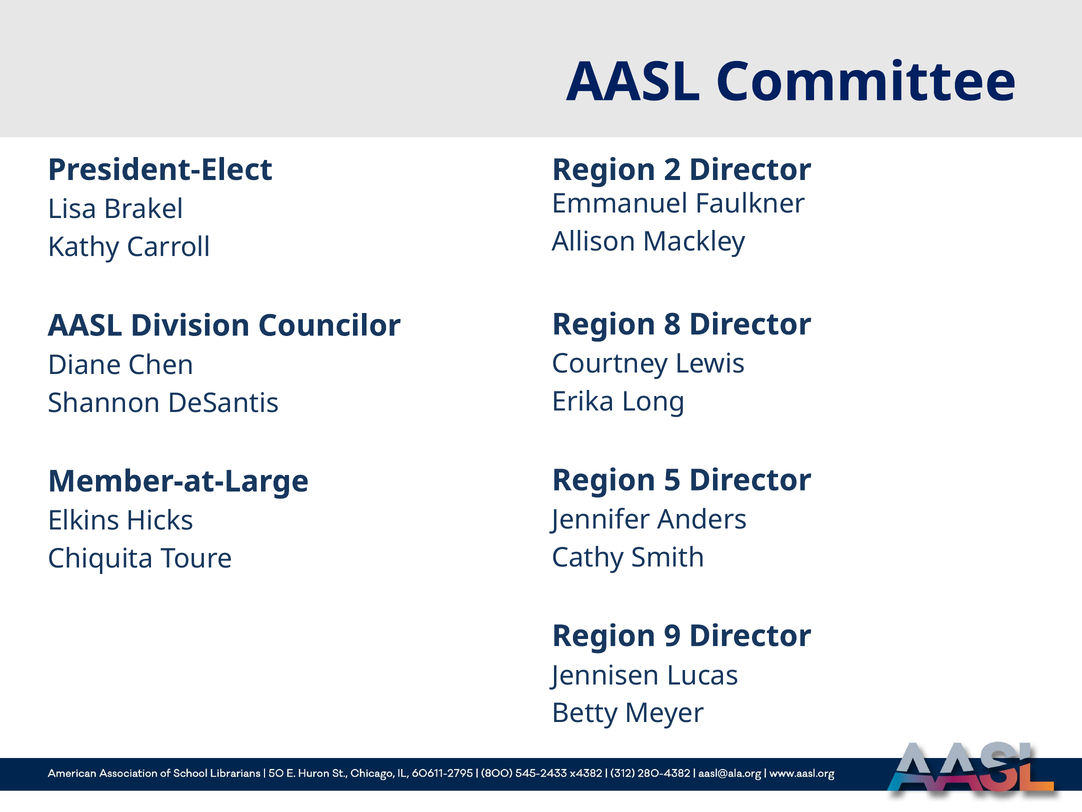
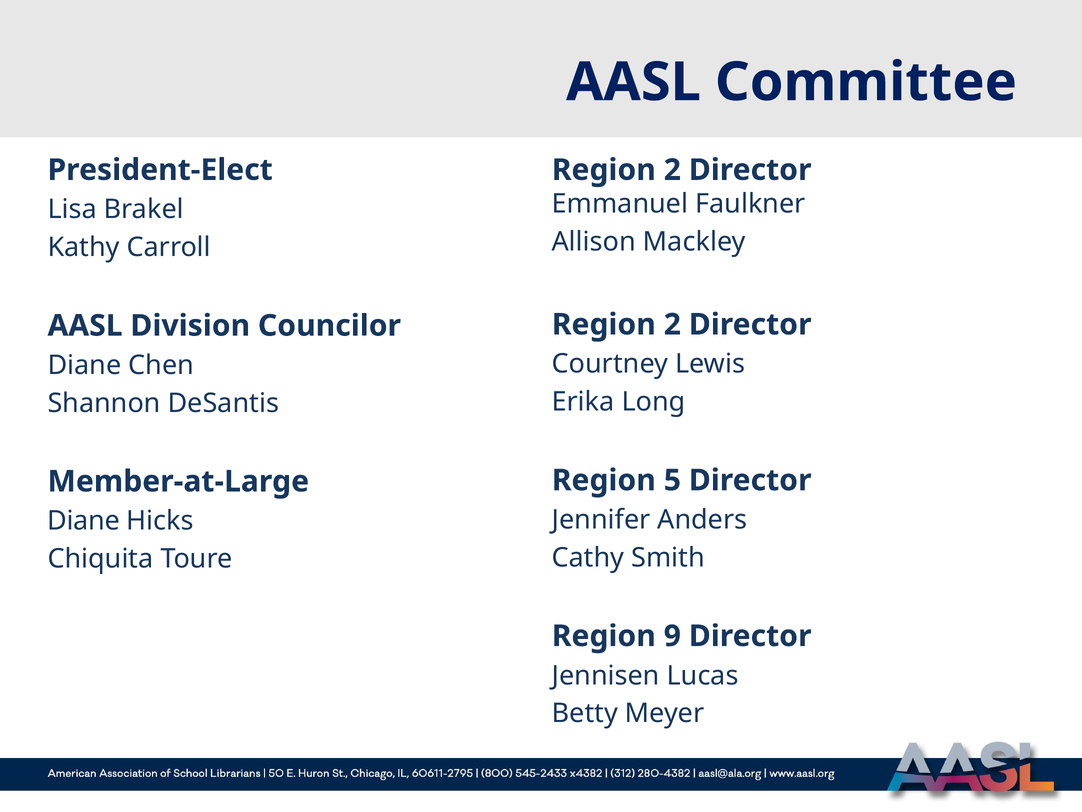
8: 8 -> 2 (672, 324)
Elkins: Elkins -> Diane (84, 521)
